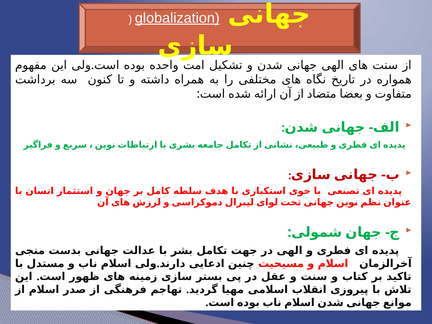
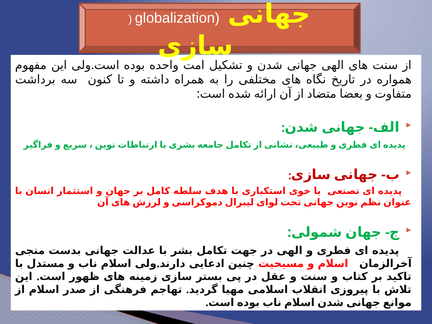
globalization underline: present -> none (177, 18)
